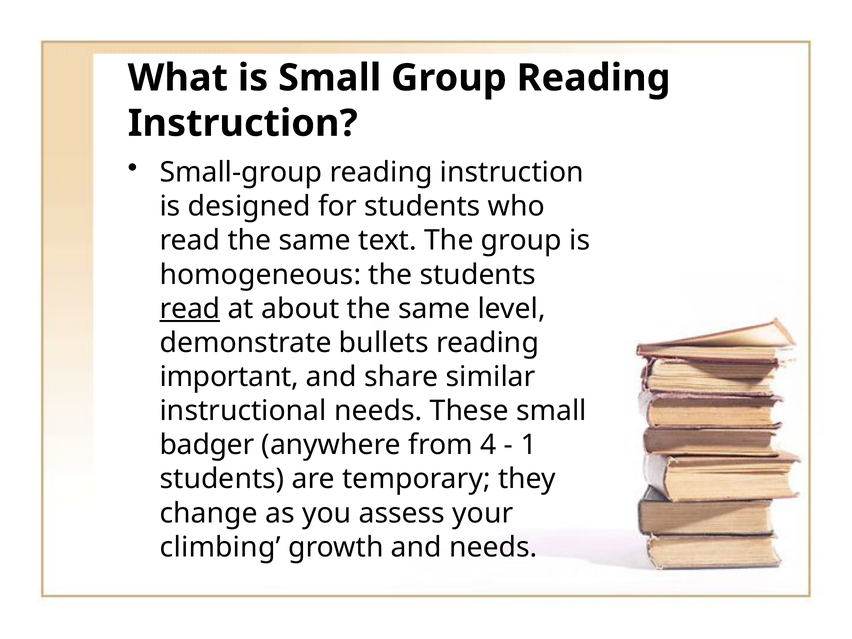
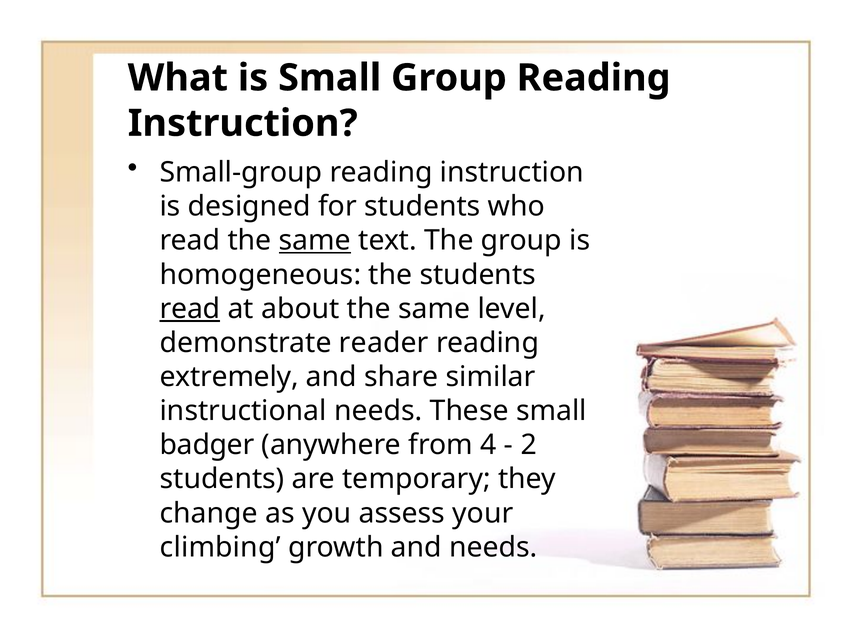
same underline: none -> present (315, 241)
bullets: bullets -> reader (384, 343)
important: important -> extremely (229, 377)
1: 1 -> 2 (529, 445)
